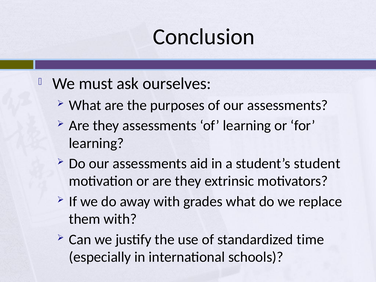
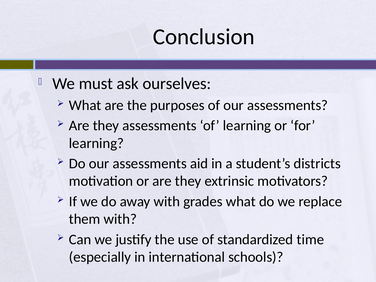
student: student -> districts (317, 164)
